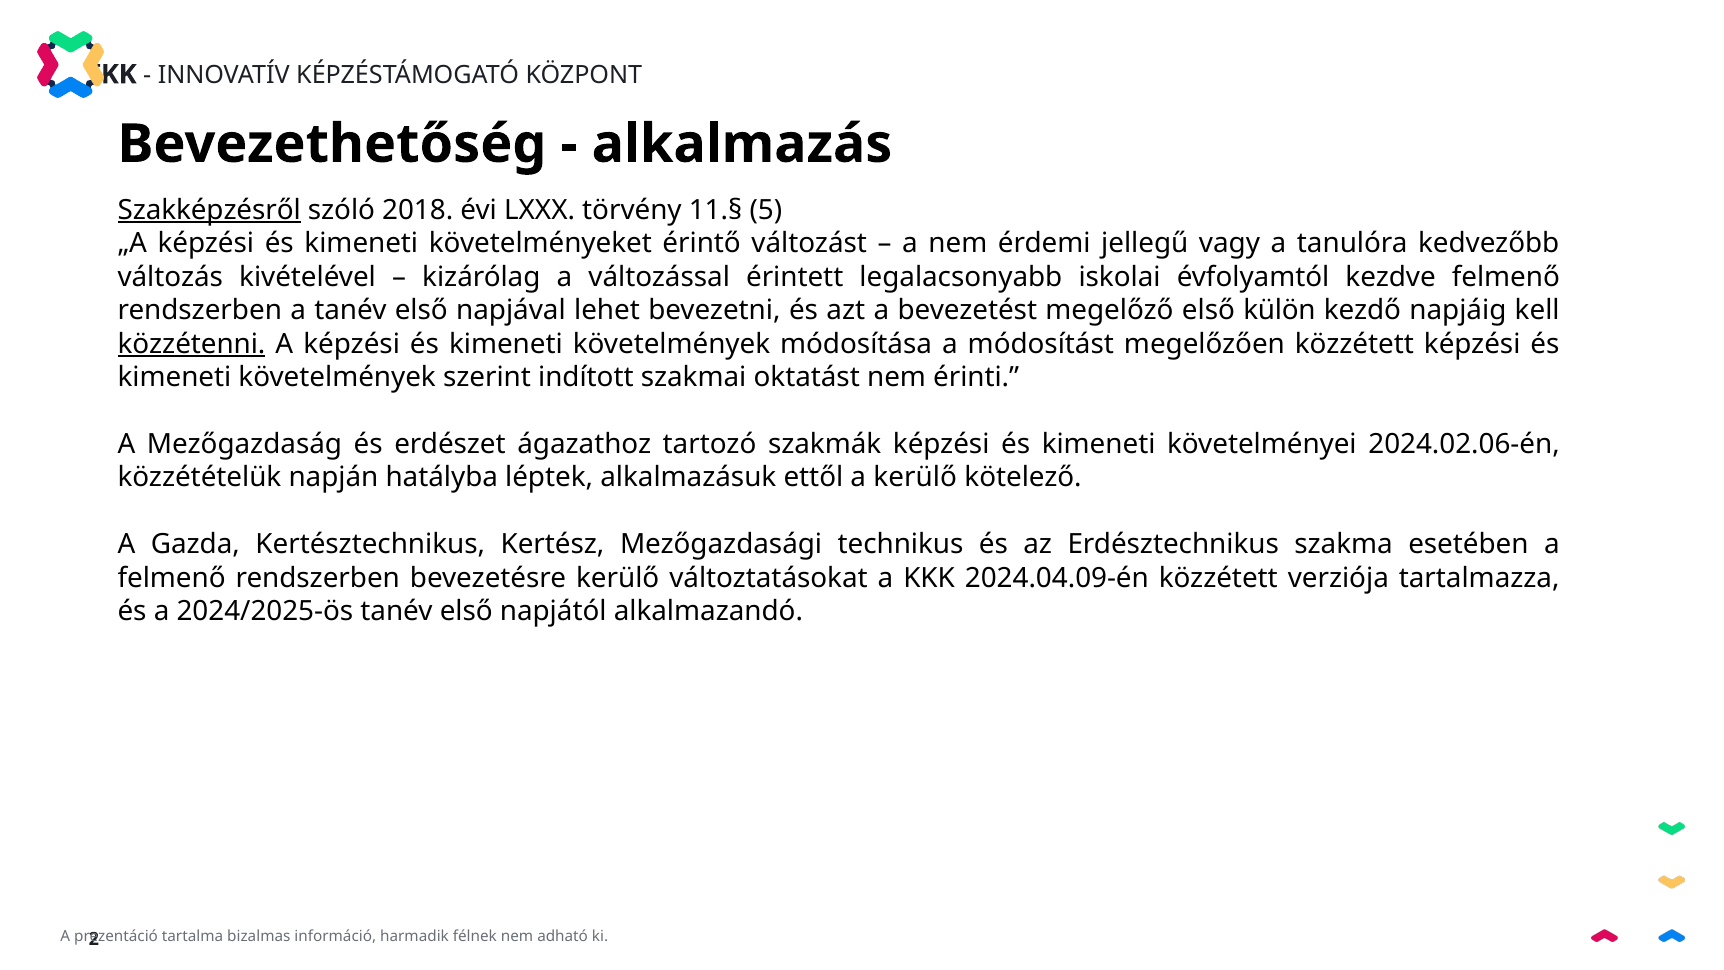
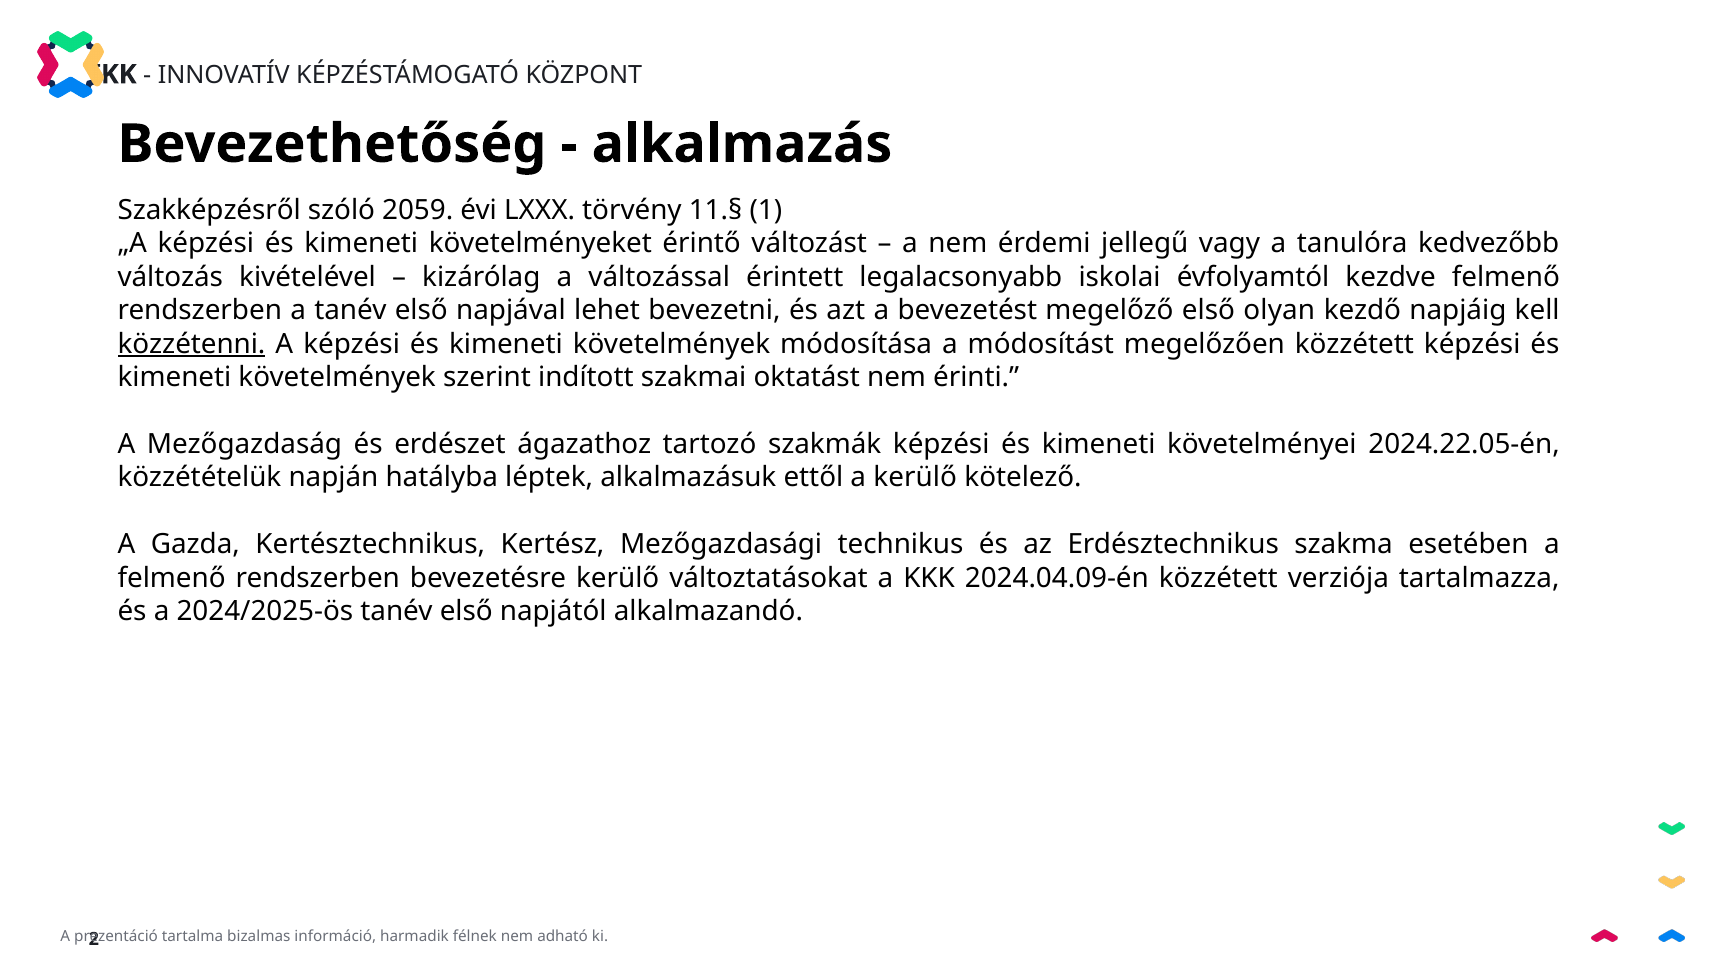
Szakképzésről underline: present -> none (209, 210)
2018: 2018 -> 2059 (418, 210)
5: 5 -> 1 (766, 210)
külön: külön -> olyan (1279, 310)
2024.02.06-én: 2024.02.06-én -> 2024.22.05-én (1464, 444)
